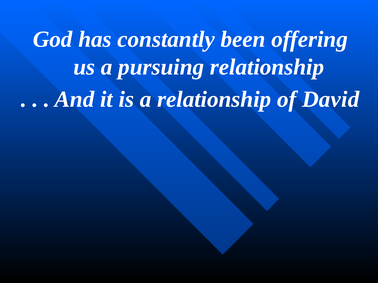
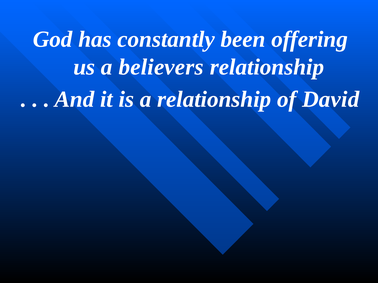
pursuing: pursuing -> believers (161, 67)
